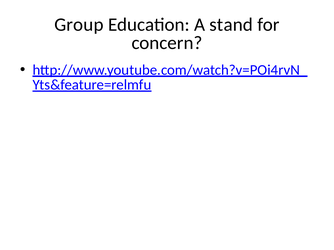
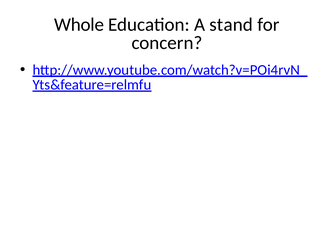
Group: Group -> Whole (79, 25)
